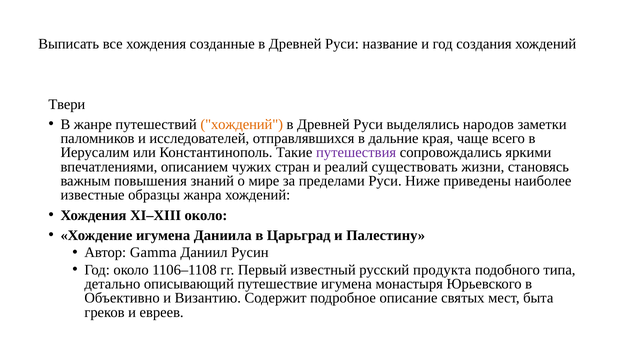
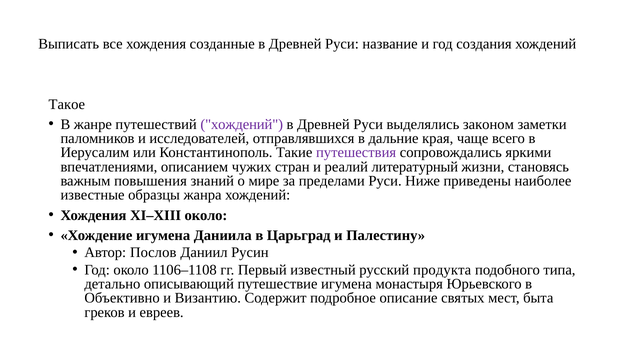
Твери: Твери -> Такое (67, 104)
хождений colour: orange -> purple (242, 124)
народов: народов -> законом (488, 124)
существовать: существовать -> литературный (415, 167)
Gamma: Gamma -> Послов (153, 253)
